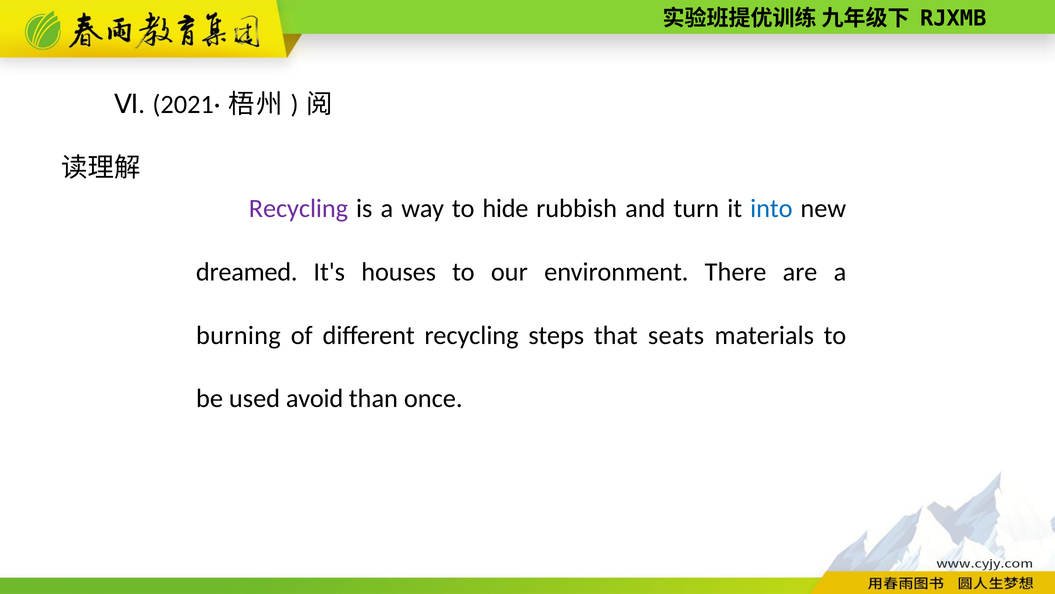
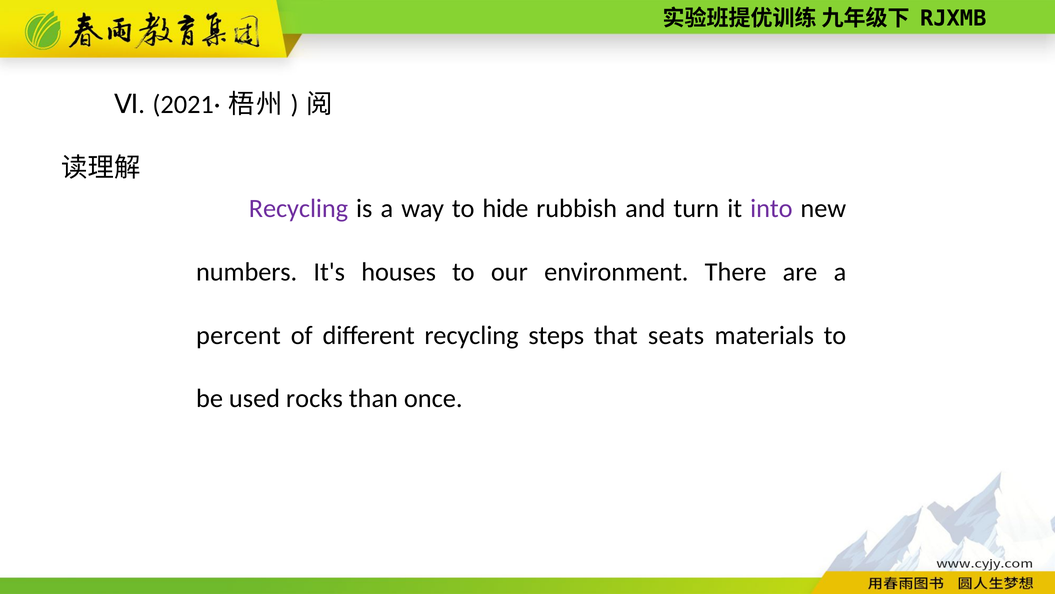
into colour: blue -> purple (771, 208)
dreamed: dreamed -> numbers (247, 272)
burning: burning -> percent (238, 335)
avoid: avoid -> rocks (314, 398)
